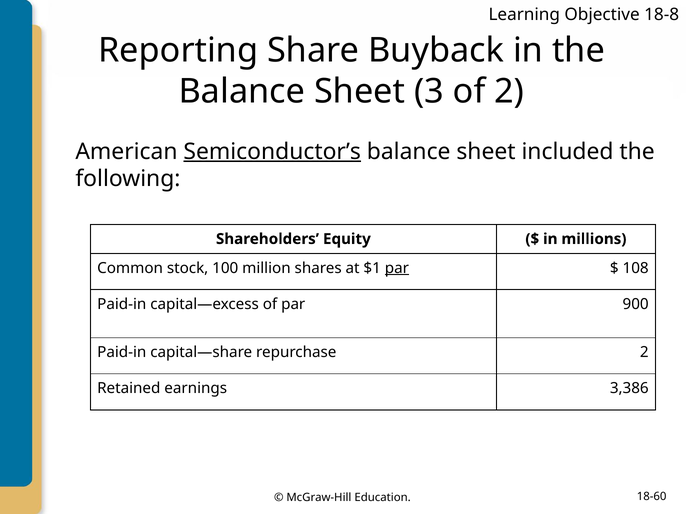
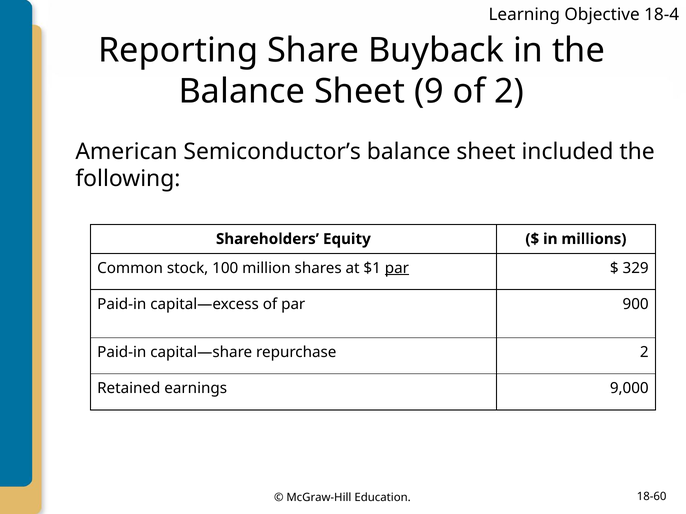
18-8: 18-8 -> 18-4 (662, 15)
3: 3 -> 9 (429, 92)
Semiconductor’s underline: present -> none (272, 152)
108: 108 -> 329 (636, 268)
3,386: 3,386 -> 9,000 (629, 389)
